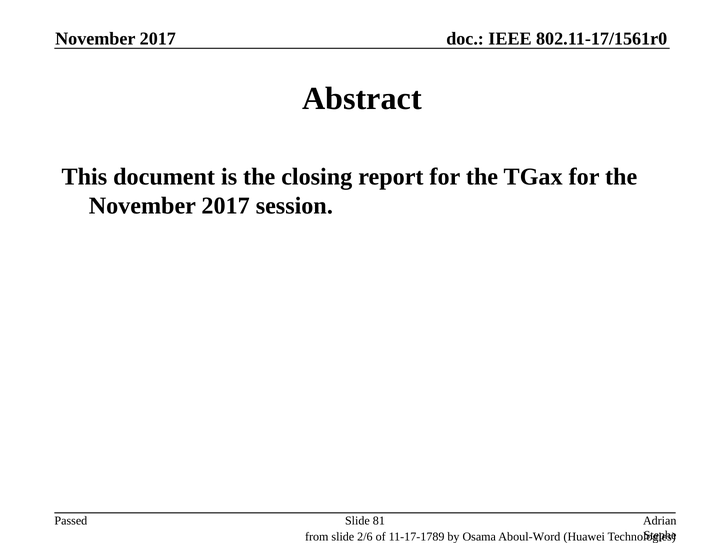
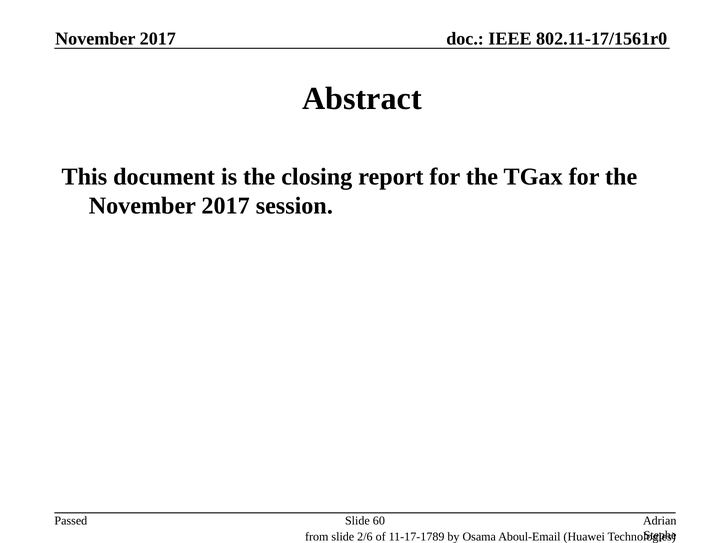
81: 81 -> 60 (379, 521)
Aboul-Word: Aboul-Word -> Aboul-Email (529, 537)
